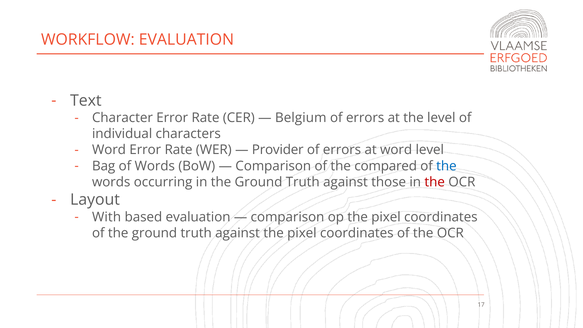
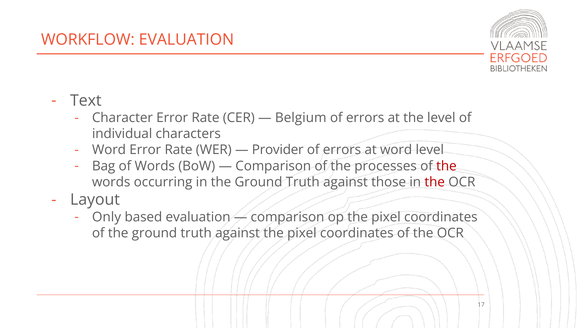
compared: compared -> processes (386, 166)
the colour: blue -> red (446, 166)
With: With -> Only (107, 217)
